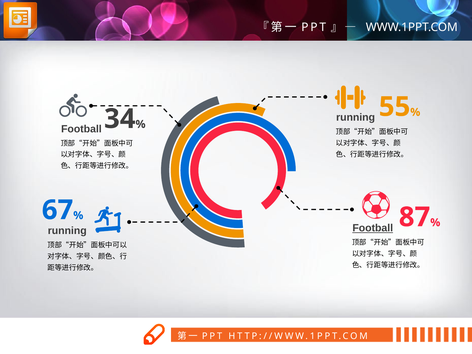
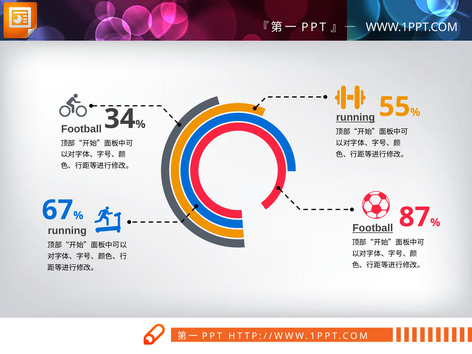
running underline: none -> present (356, 117)
